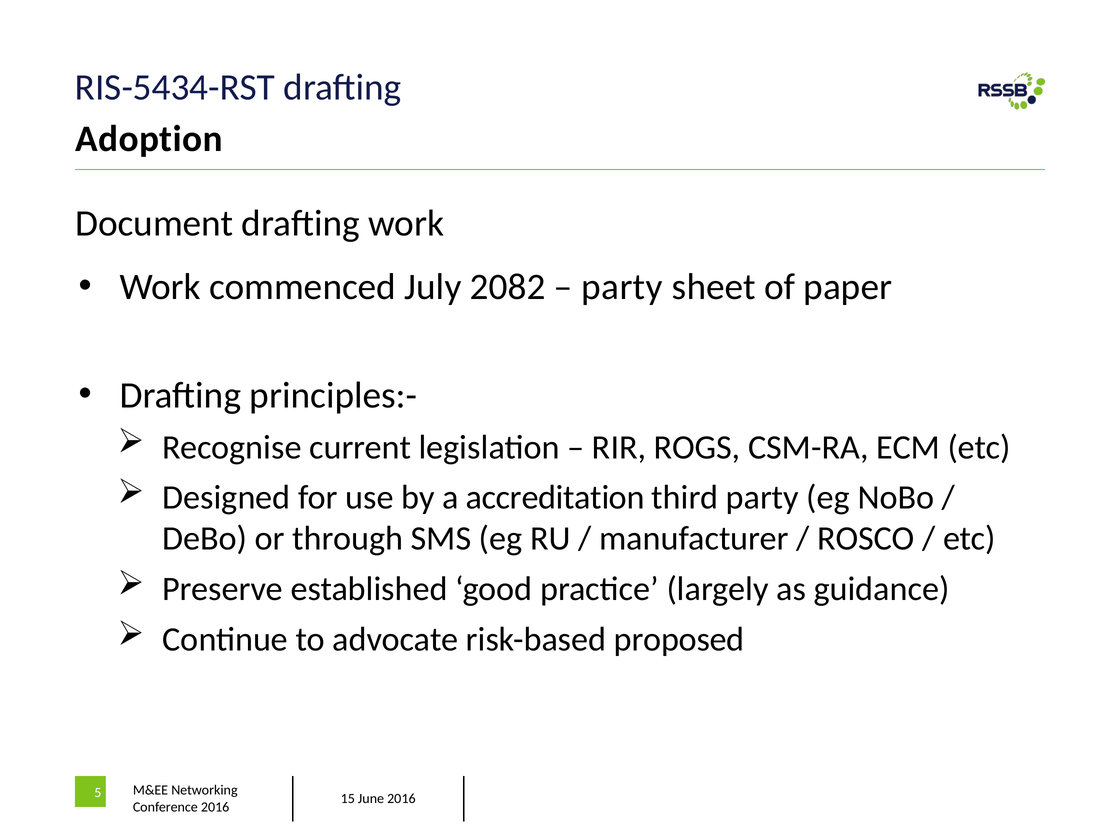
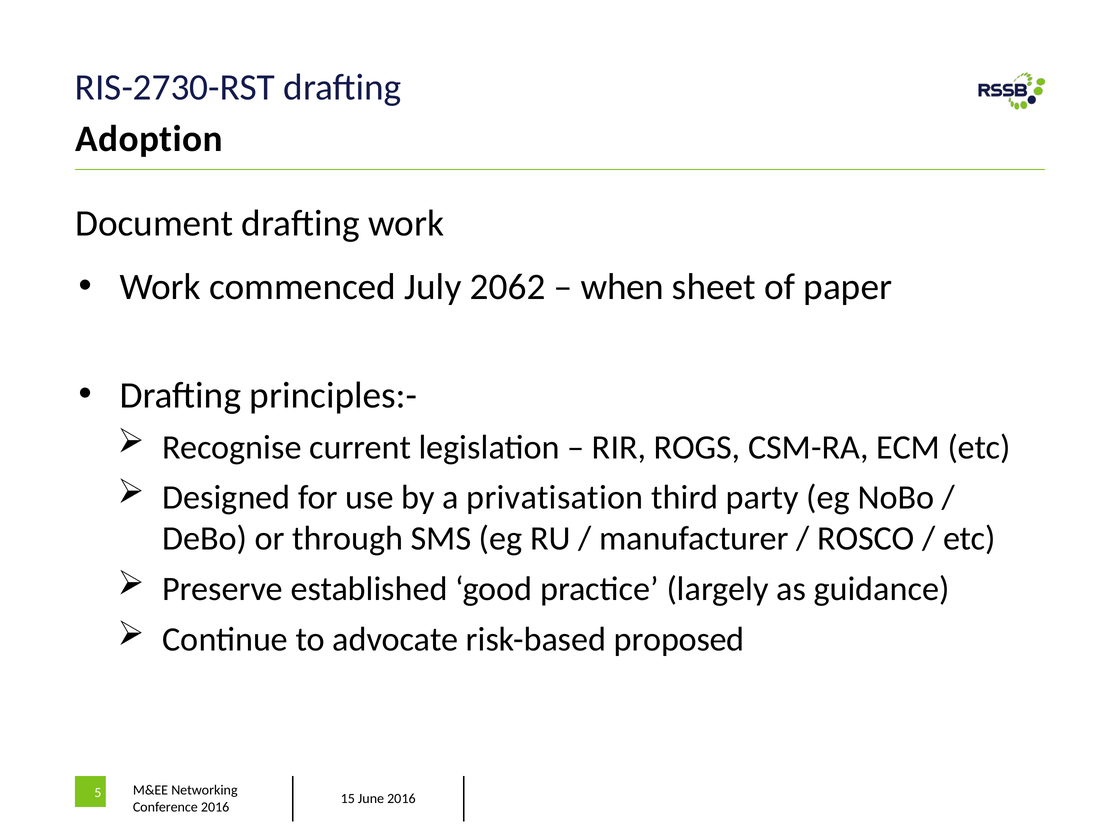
RIS-5434-RST: RIS-5434-RST -> RIS-2730-RST (175, 87)
2082: 2082 -> 2062 (508, 287)
party: party -> when (622, 287)
accreditation: accreditation -> privatisation (555, 498)
